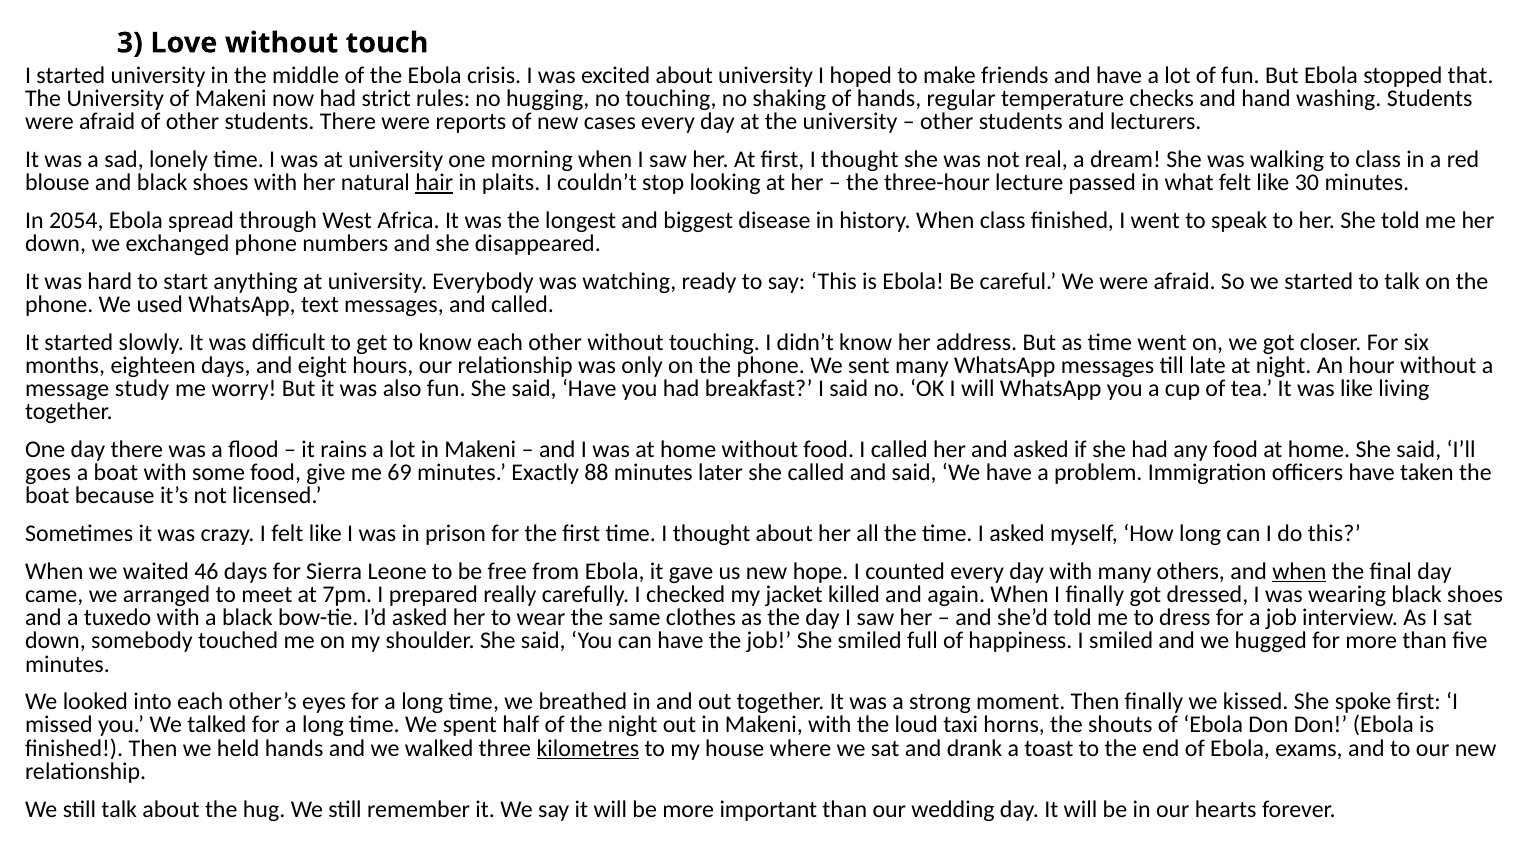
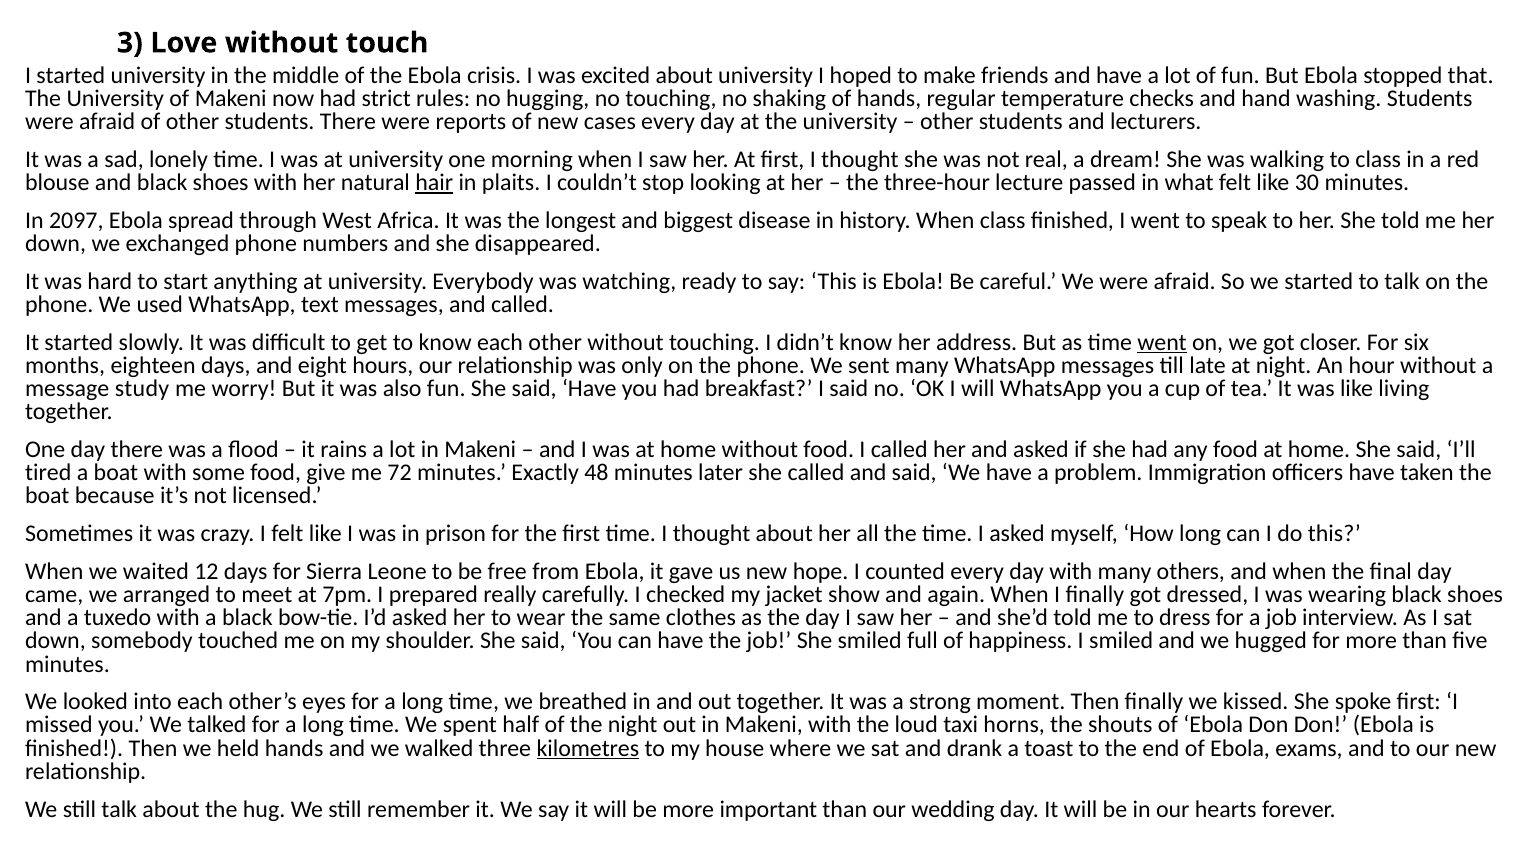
2054: 2054 -> 2097 (76, 220)
went underline: none -> present (1162, 342)
goes: goes -> tired (48, 473)
69: 69 -> 72 (400, 473)
88: 88 -> 48 (596, 473)
46: 46 -> 12 (206, 571)
when underline: present -> none (1299, 571)
killed: killed -> show (854, 595)
